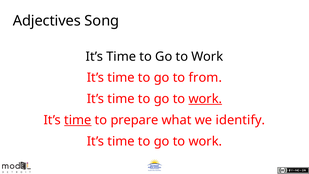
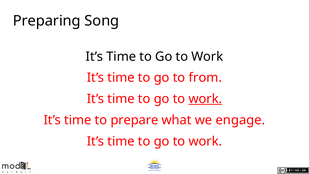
Adjectives: Adjectives -> Preparing (47, 21)
time underline: present -> none (78, 120)
identify: identify -> engage (240, 120)
